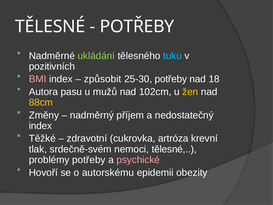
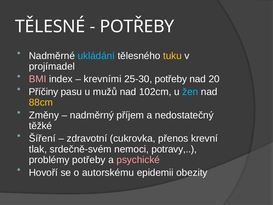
ukládání colour: light green -> light blue (96, 56)
tuku colour: light blue -> yellow (172, 56)
pozitivních: pozitivních -> projímadel (52, 66)
způsobit: způsobit -> krevními (103, 79)
18: 18 -> 20 (214, 79)
Autora: Autora -> Příčiny (43, 92)
žen colour: yellow -> light blue (190, 92)
index: index -> těžké (40, 126)
Těžké: Těžké -> Šíření (42, 138)
artróza: artróza -> přenos (173, 138)
nemoci tělesné: tělesné -> potravy (174, 149)
